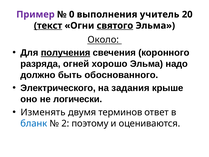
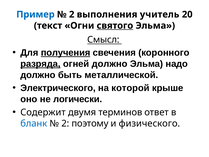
Пример colour: purple -> blue (35, 14)
0: 0 -> 2 (72, 14)
текст underline: present -> none (48, 26)
Около: Около -> Смысл (103, 40)
разряда underline: none -> present (40, 64)
огней хорошо: хорошо -> должно (110, 64)
обоснованного: обоснованного -> металлической (121, 75)
задания: задания -> которой (130, 88)
Изменять: Изменять -> Содержит (43, 112)
оцениваются: оцениваются -> физического (149, 123)
